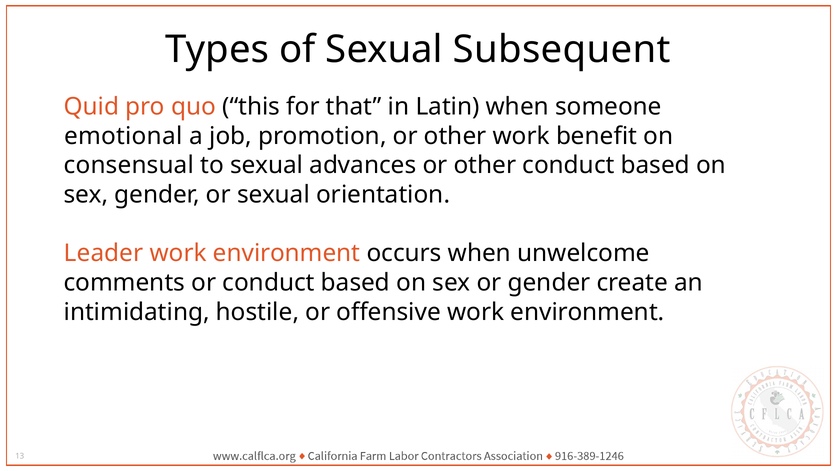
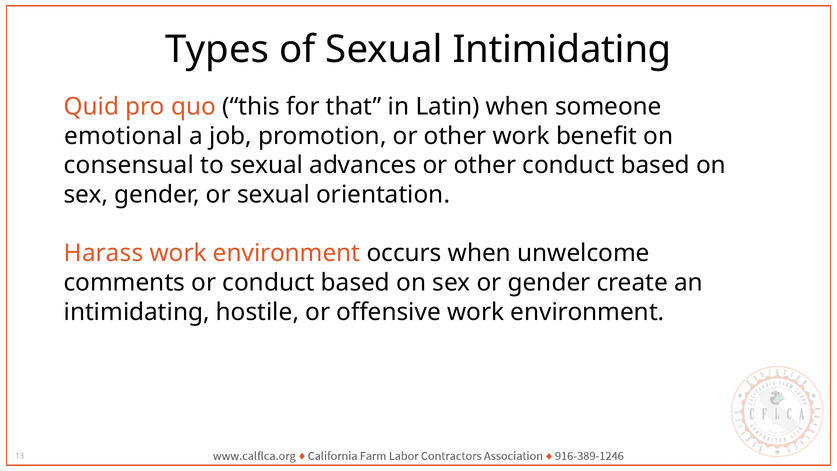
Sexual Subsequent: Subsequent -> Intimidating (562, 49)
Leader: Leader -> Harass (104, 253)
